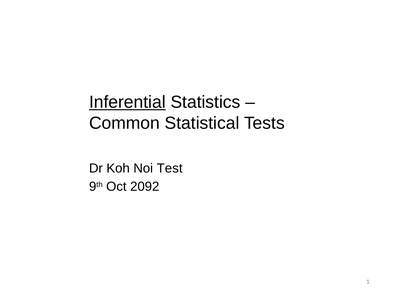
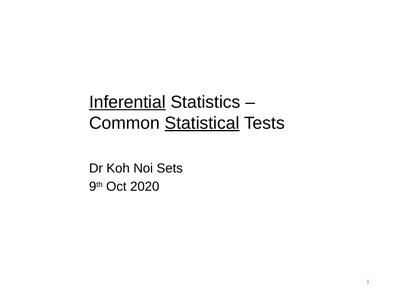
Statistical underline: none -> present (202, 123)
Test: Test -> Sets (170, 168)
2092: 2092 -> 2020 (145, 186)
